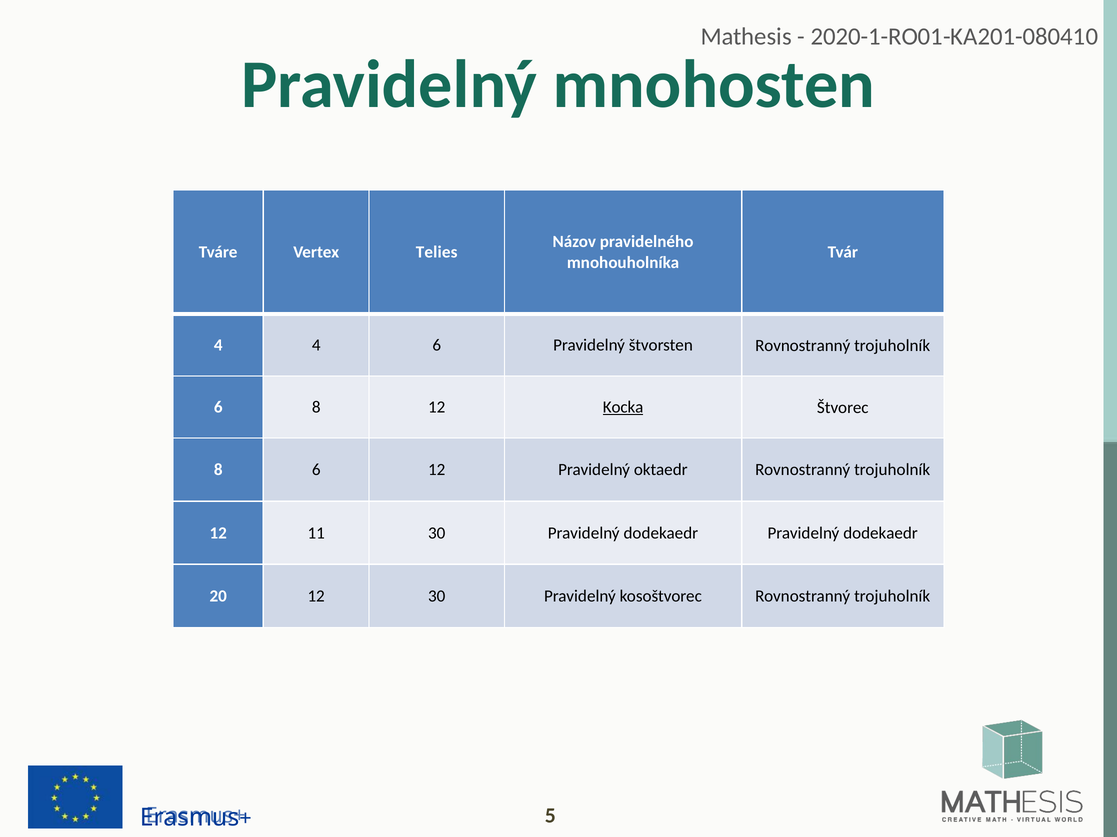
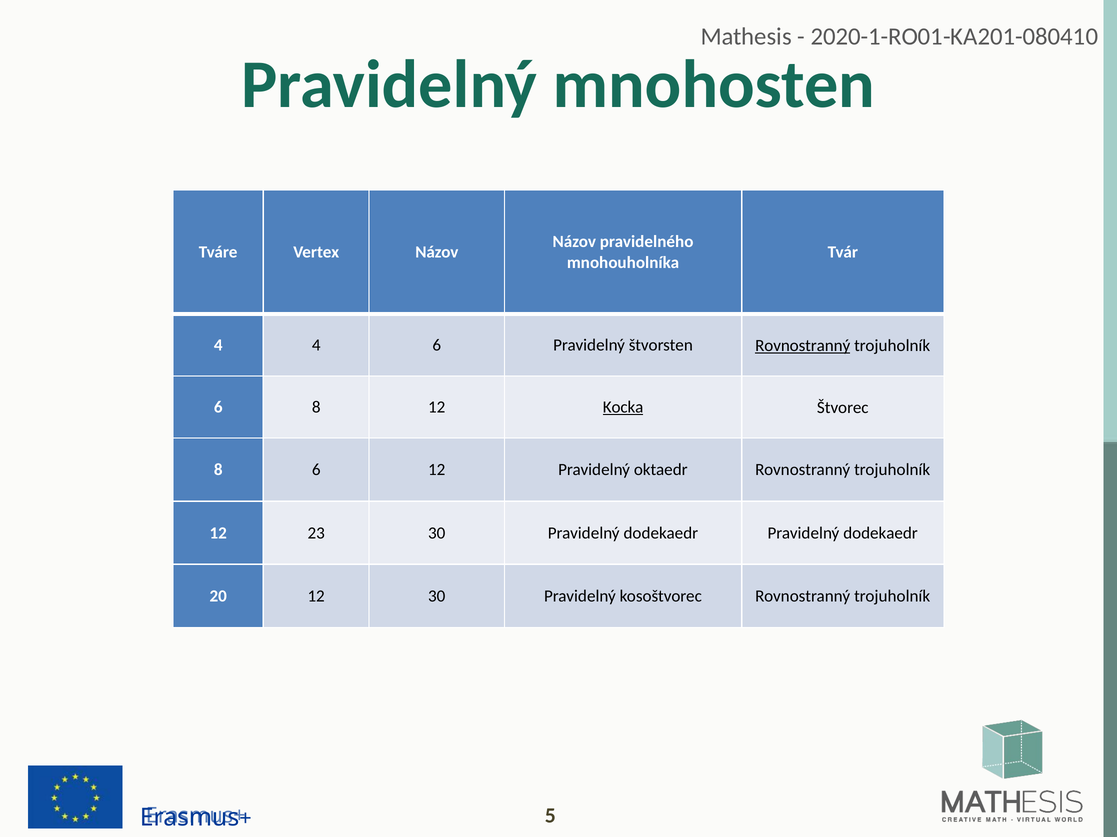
Vertex Telies: Telies -> Názov (437, 252)
Rovnostranný underline: none -> present (803, 346)
11: 11 -> 23 (316, 533)
